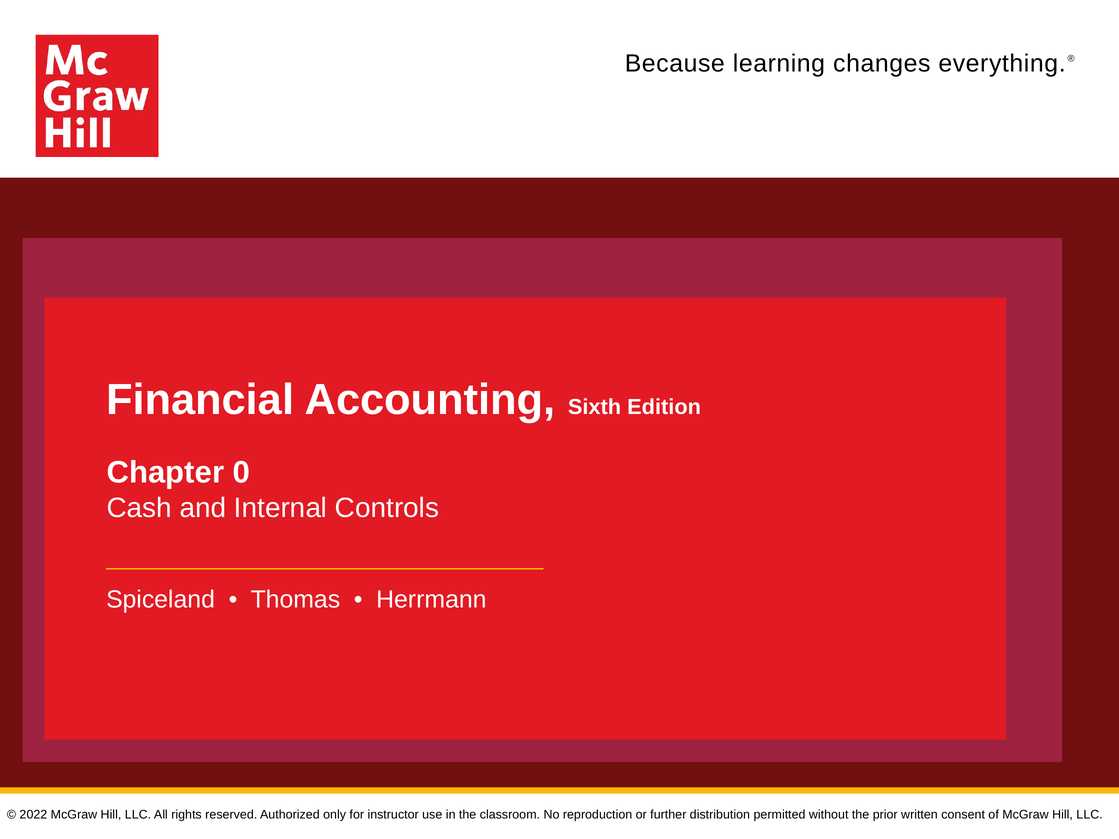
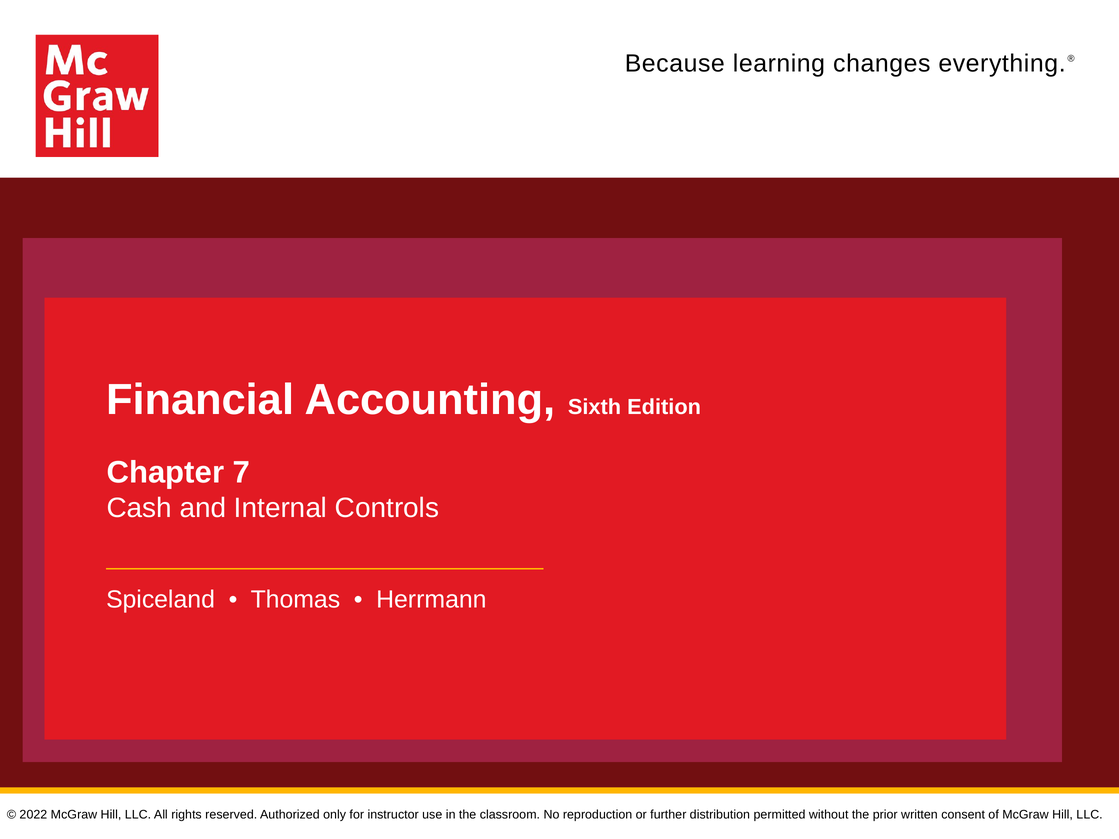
0: 0 -> 7 (242, 473)
